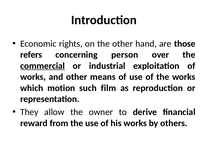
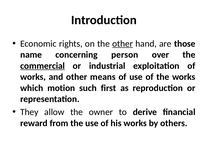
other underline: none -> present (123, 44)
refers: refers -> name (31, 55)
film: film -> first (109, 88)
